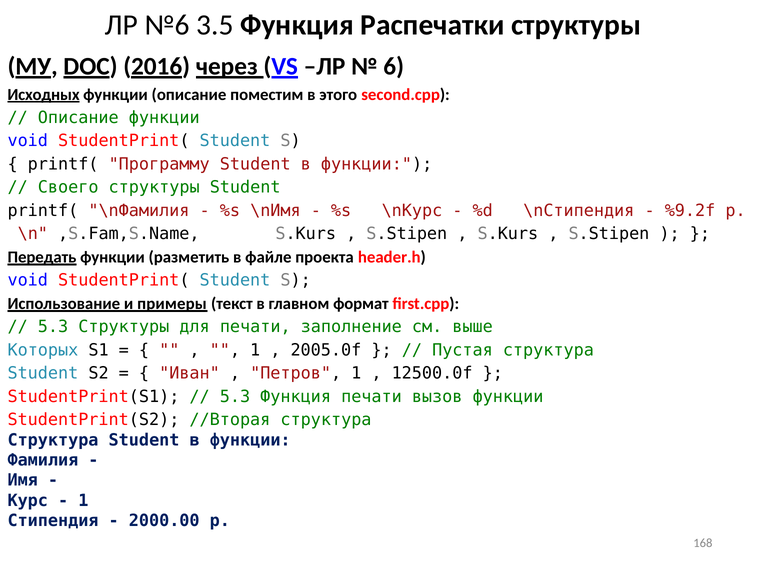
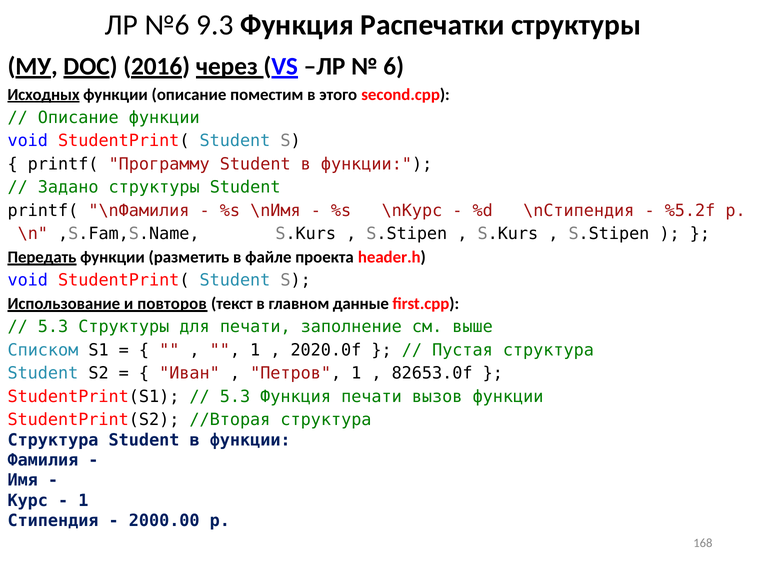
3.5: 3.5 -> 9.3 (215, 25)
Своего: Своего -> Задано (68, 187)
%9.2f: %9.2f -> %5.2f (690, 210)
примеры: примеры -> повторов (172, 303)
формат: формат -> данные (361, 303)
Которых: Которых -> Списком (43, 350)
2005.0f: 2005.0f -> 2020.0f (326, 350)
12500.0f: 12500.0f -> 82653.0f (432, 373)
